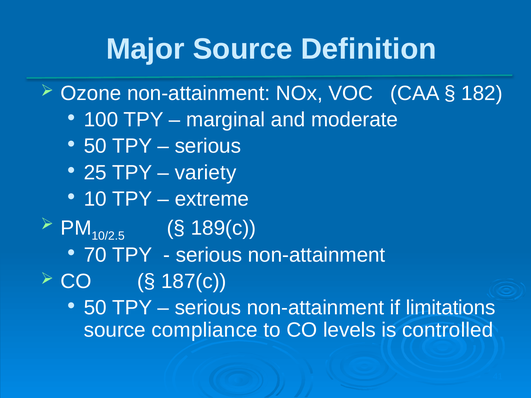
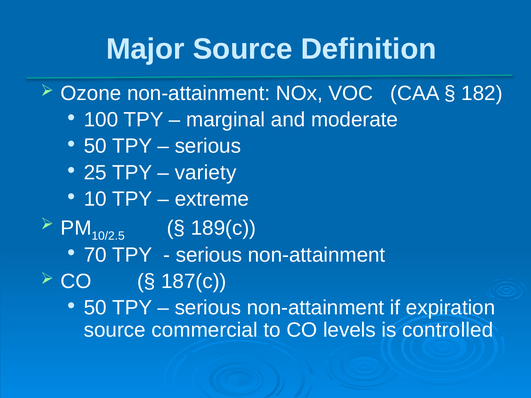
limitations: limitations -> expiration (451, 308)
compliance: compliance -> commercial (205, 330)
